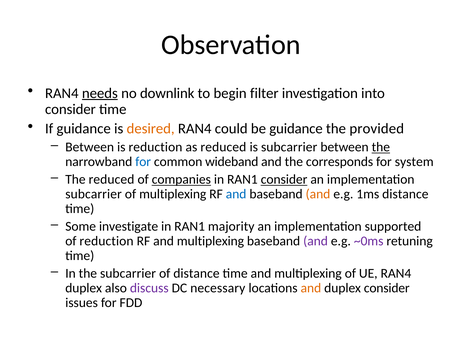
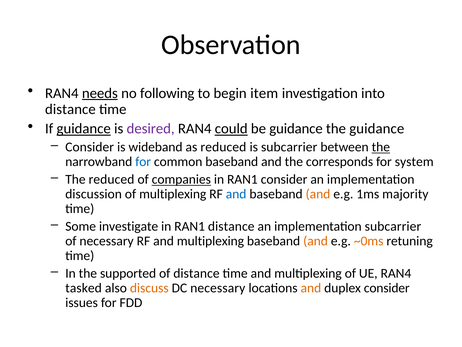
downlink: downlink -> following (167, 93)
filter: filter -> item (264, 93)
consider: consider -> distance (70, 109)
guidance underline: none -> present (84, 129)
desired colour: orange -> purple (151, 129)
could underline: none -> present (231, 129)
the provided: provided -> guidance (377, 129)
Between: Between -> Consider (90, 147)
is reduction: reduction -> wideband (156, 147)
common wideband: wideband -> baseband (232, 161)
consider underline: present -> none (284, 179)
subcarrier: subcarrier -> discussion (94, 194)
1ms distance: distance -> majority (405, 194)
RAN1 majority: majority -> distance (231, 226)
implementation supported: supported -> subcarrier (393, 226)
of reduction: reduction -> necessary (107, 241)
and colour: purple -> orange (316, 241)
~0ms colour: purple -> orange (369, 241)
the subcarrier: subcarrier -> supported (128, 273)
duplex: duplex -> tasked (84, 288)
discuss colour: purple -> orange (149, 288)
